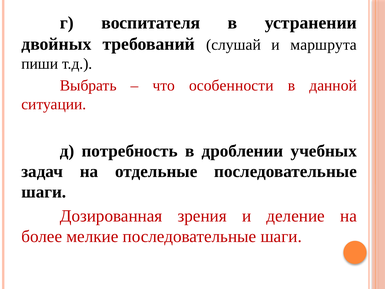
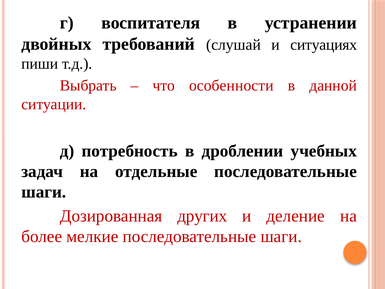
маршрута: маршрута -> ситуациях (324, 45)
зрения: зрения -> других (202, 216)
